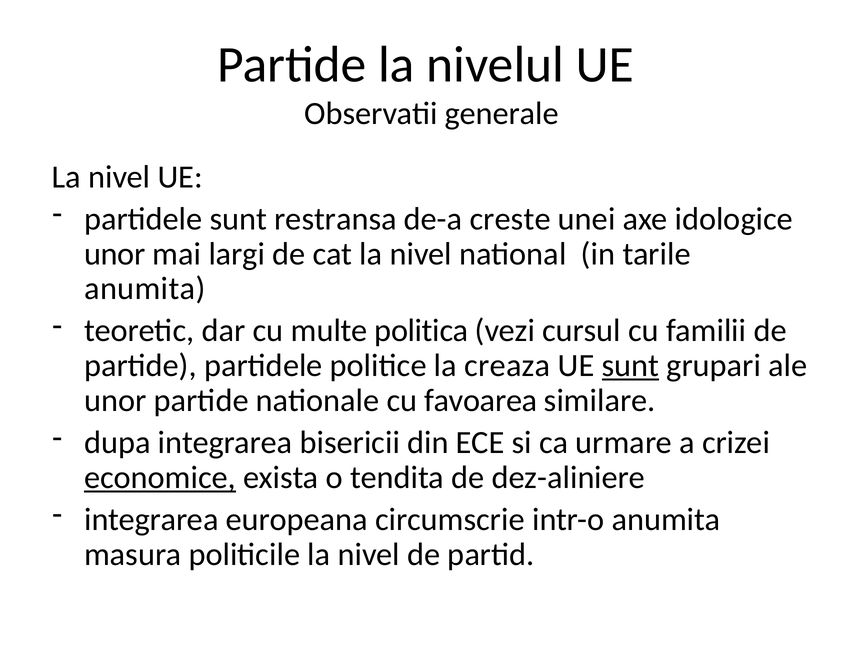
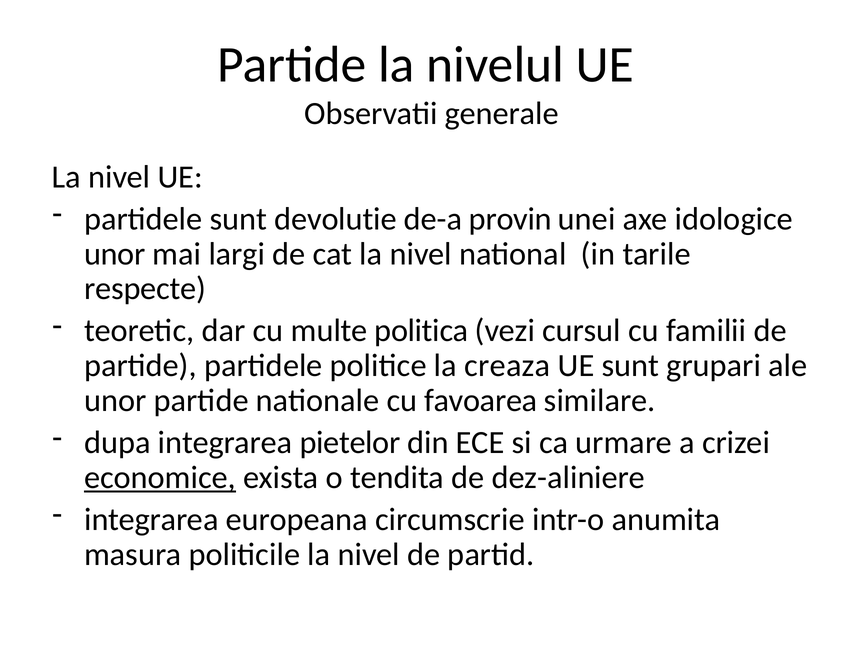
restransa: restransa -> devolutie (335, 219)
creste: creste -> provin (510, 219)
anumita: anumita -> respecte (145, 289)
sunt underline: present -> none (630, 366)
bisericii: bisericii -> pietelor (350, 443)
